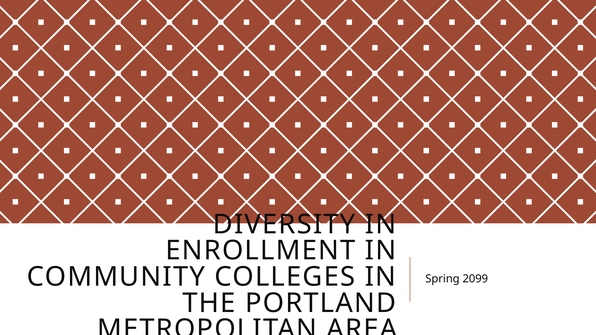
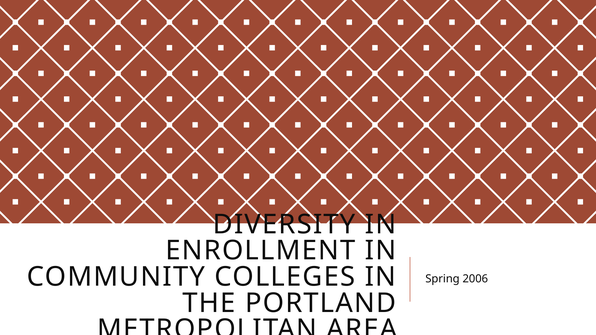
2099: 2099 -> 2006 (475, 279)
